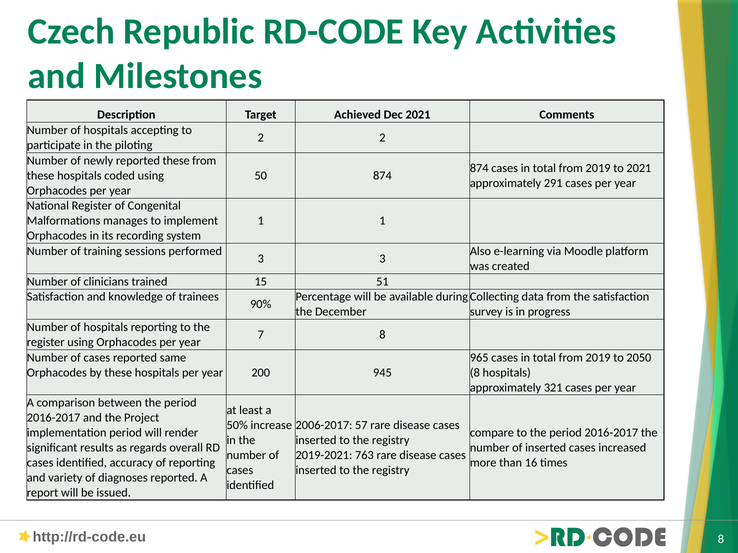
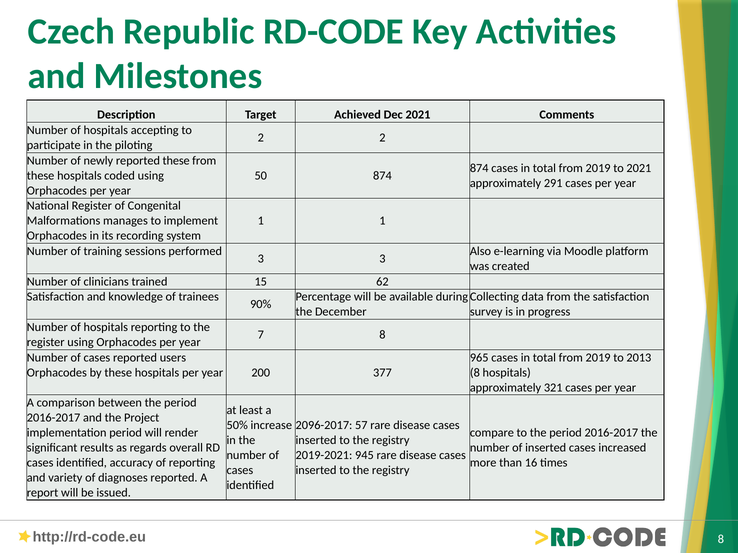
51: 51 -> 62 (382, 282)
same: same -> users (173, 358)
2050: 2050 -> 2013 (639, 358)
945: 945 -> 377 (382, 373)
2006-2017: 2006-2017 -> 2096-2017 (324, 426)
763: 763 -> 945 (364, 456)
